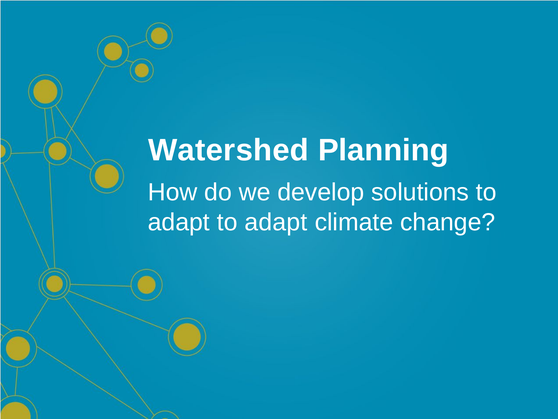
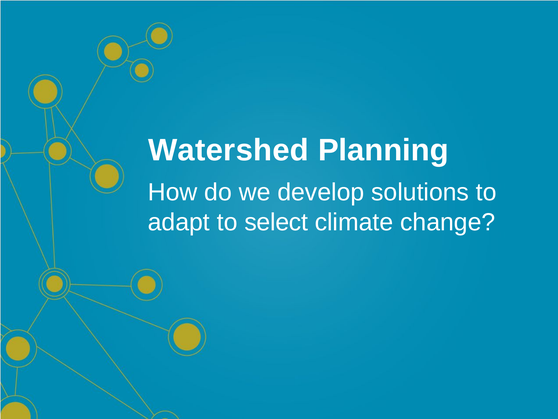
adapt to adapt: adapt -> select (276, 222)
